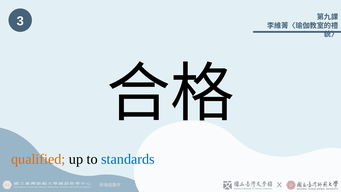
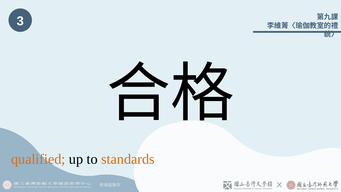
standards colour: blue -> orange (128, 159)
